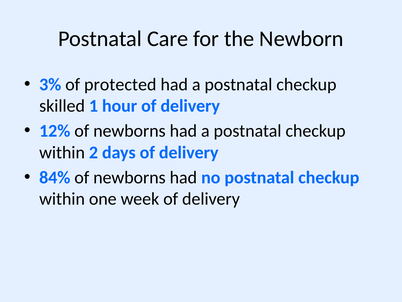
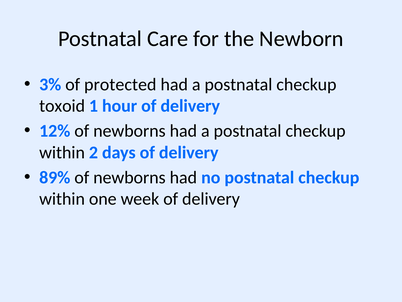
skilled: skilled -> toxoid (62, 106)
84%: 84% -> 89% (55, 177)
